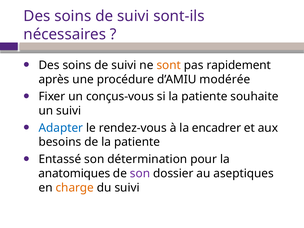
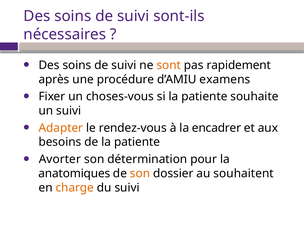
modérée: modérée -> examens (225, 79)
conçus-vous: conçus-vous -> choses-vous (120, 97)
Adapter colour: blue -> orange (61, 128)
Entassé: Entassé -> Avorter (60, 159)
son colour: purple -> orange (140, 173)
aseptiques: aseptiques -> souhaitent (244, 173)
